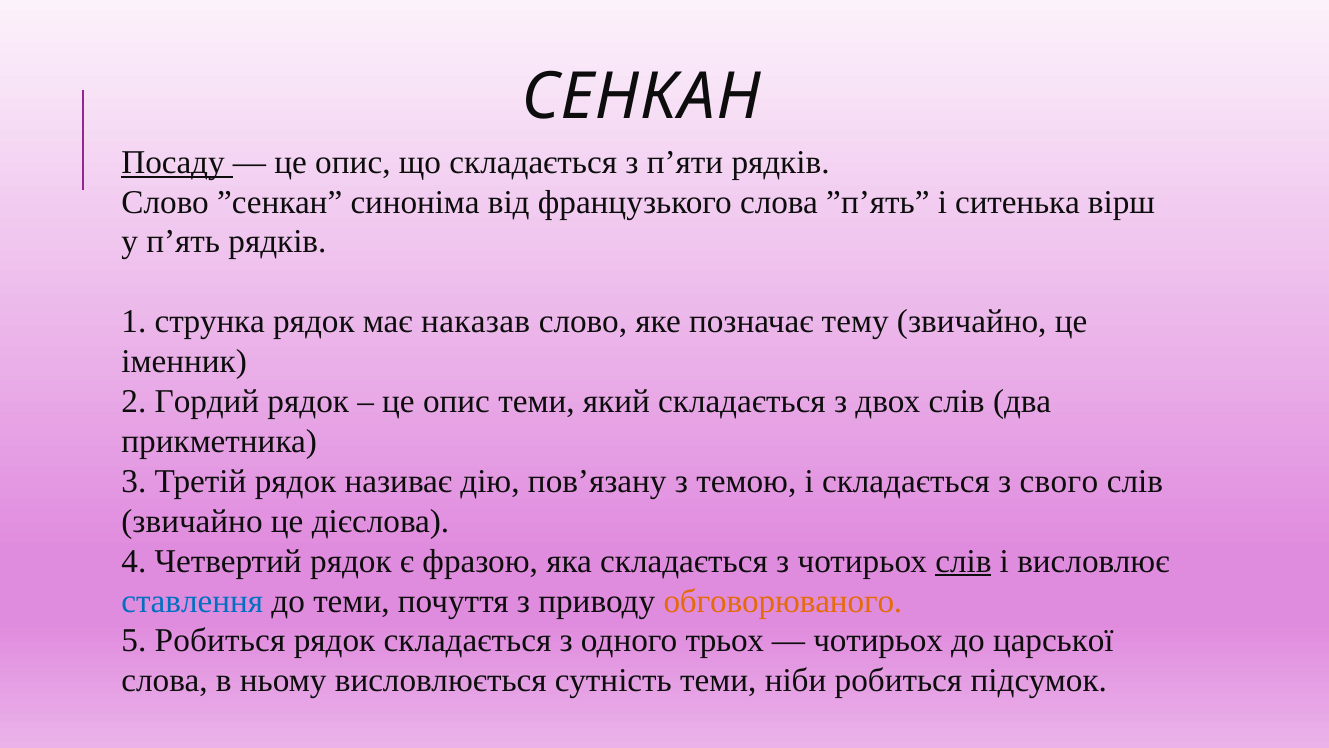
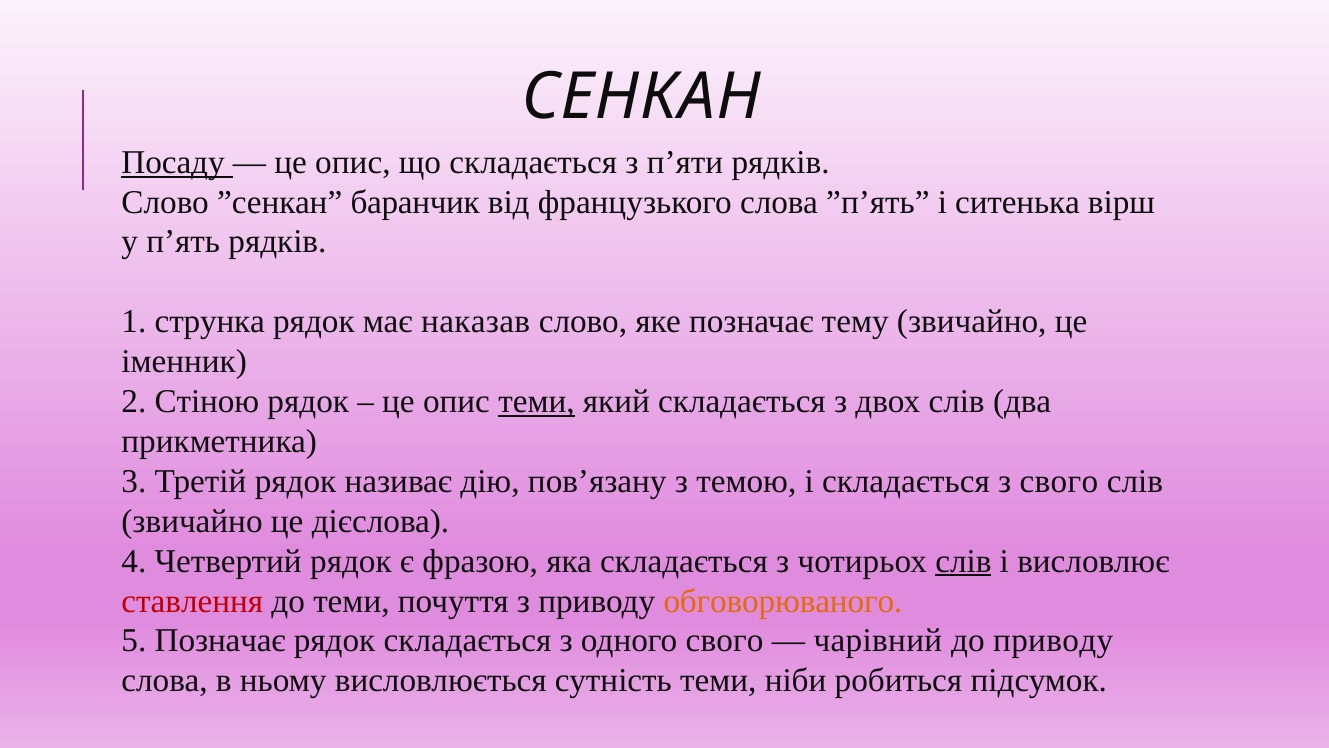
синоніма: синоніма -> баранчик (415, 202)
Гордий: Гордий -> Стіною (207, 401)
теми underline: none -> present (536, 401)
ставлення colour: blue -> red (192, 601)
5 Робиться: Робиться -> Позначає (220, 641)
одного трьох: трьох -> свого (725, 641)
чотирьох: чотирьох -> чарівний (878, 641)
до царської: царської -> приводу (1053, 641)
